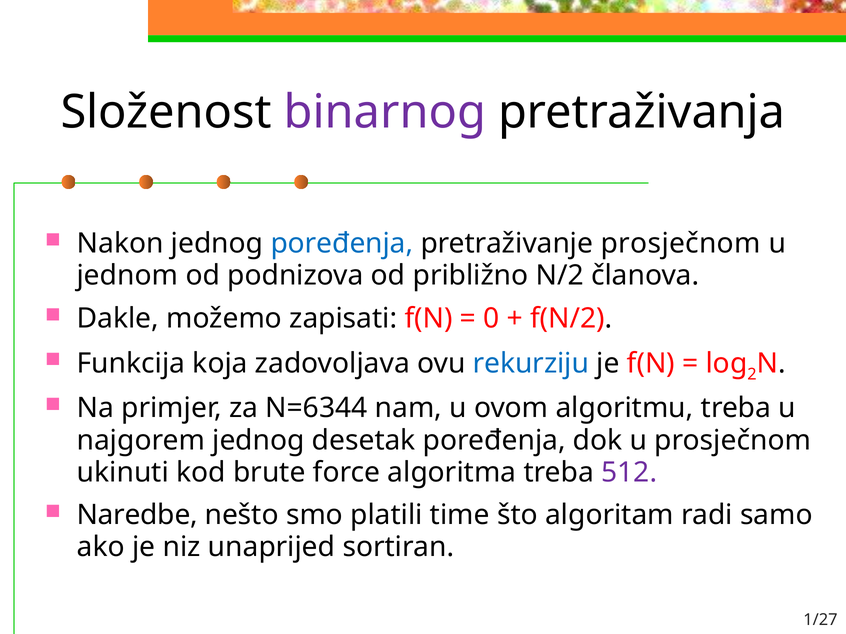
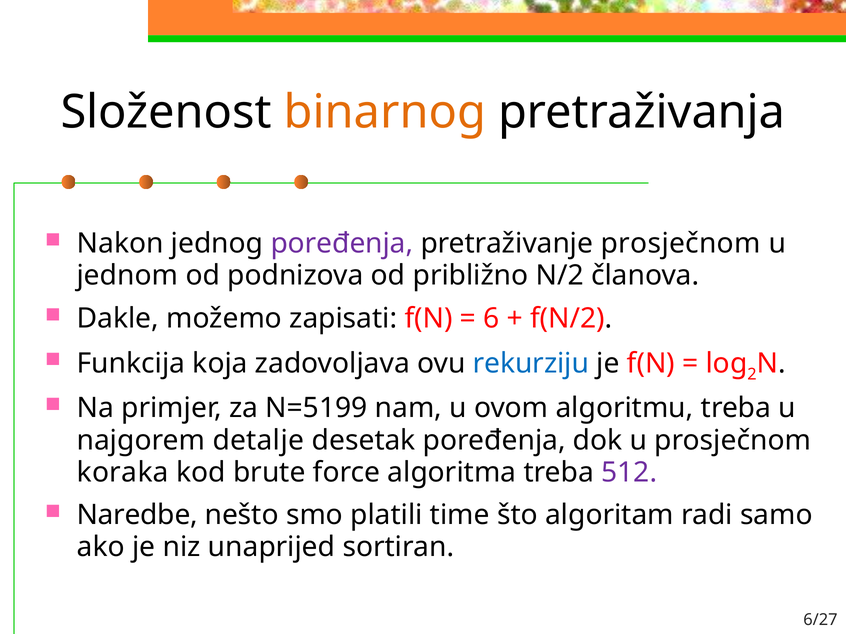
binarnog colour: purple -> orange (385, 113)
poređenja colour: blue -> purple (342, 244)
0: 0 -> 6 (492, 319)
N=6344: N=6344 -> N=5199 (316, 408)
najgorem jednog: jednog -> detalje (258, 441)
ukinuti: ukinuti -> koraka (123, 473)
1/27: 1/27 -> 6/27 (820, 620)
